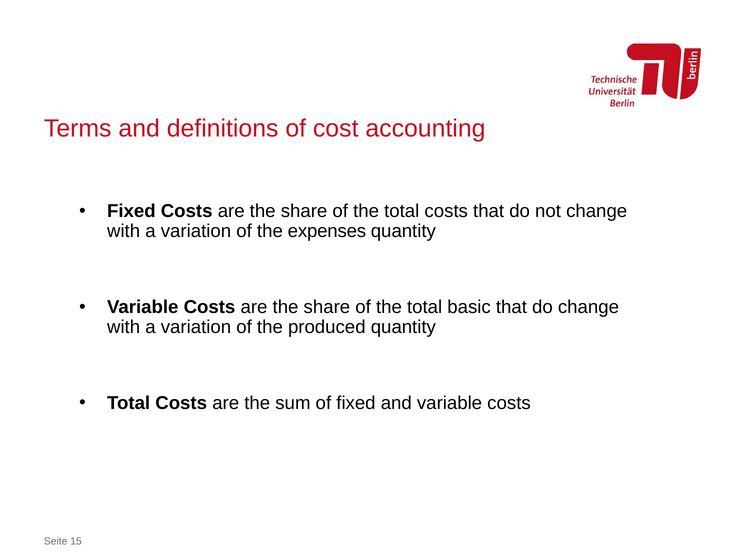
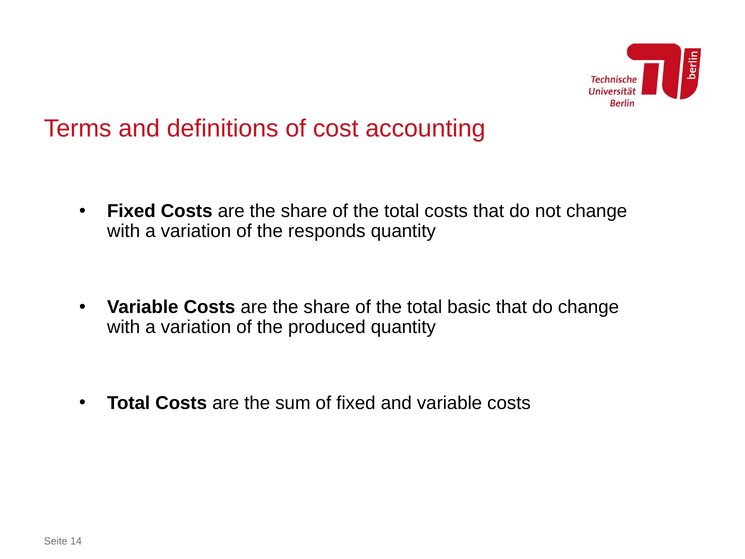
expenses: expenses -> responds (327, 231)
15: 15 -> 14 (76, 541)
